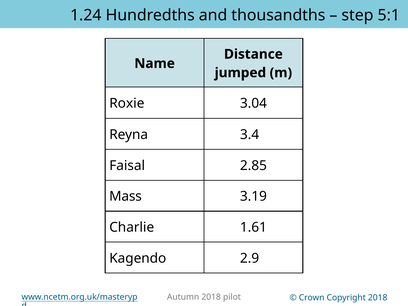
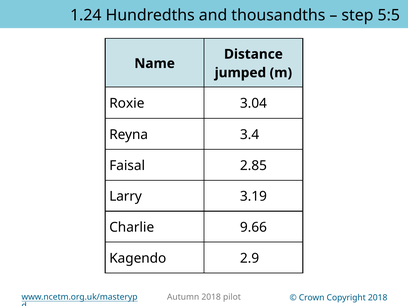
5:1: 5:1 -> 5:5 (389, 15)
Mass: Mass -> Larry (126, 196)
1.61: 1.61 -> 9.66 (253, 227)
